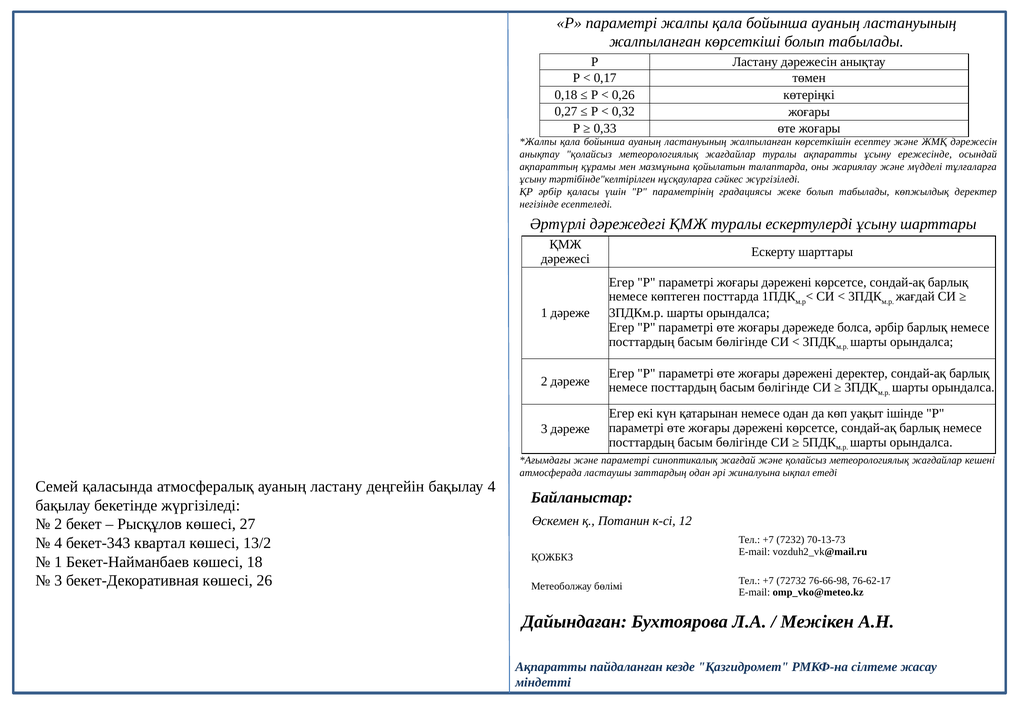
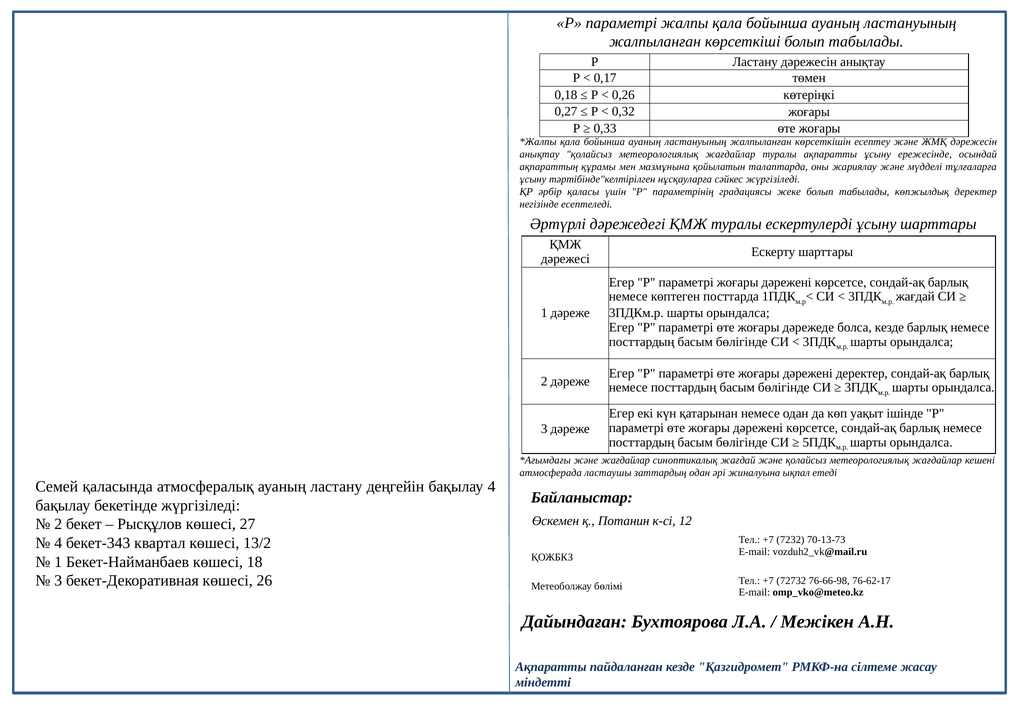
болса әрбір: әрбір -> кезде (889, 328)
және параметрі: параметрі -> жағдайлар (625, 461)
